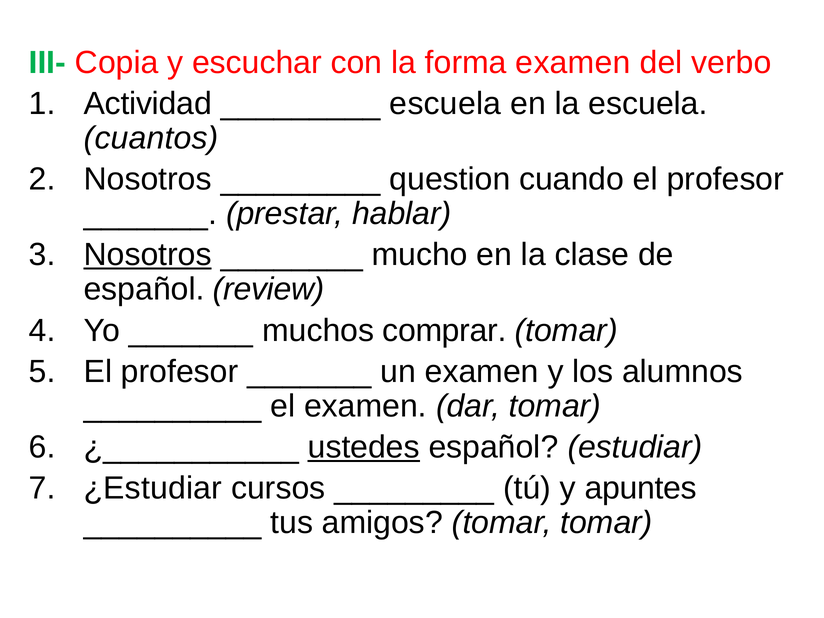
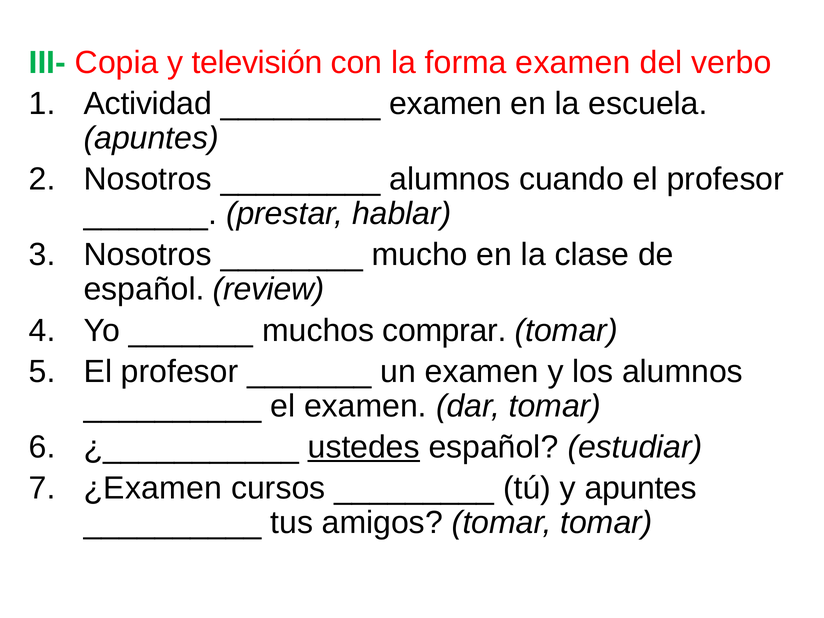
escuchar: escuchar -> televisión (257, 62)
escuela: escuela -> examen (446, 103)
cuantos: cuantos -> apuntes (151, 138)
question: question -> alumnos (450, 179)
Nosotros underline: present -> none (148, 255)
¿Estudiar: ¿Estudiar -> ¿Examen (153, 488)
